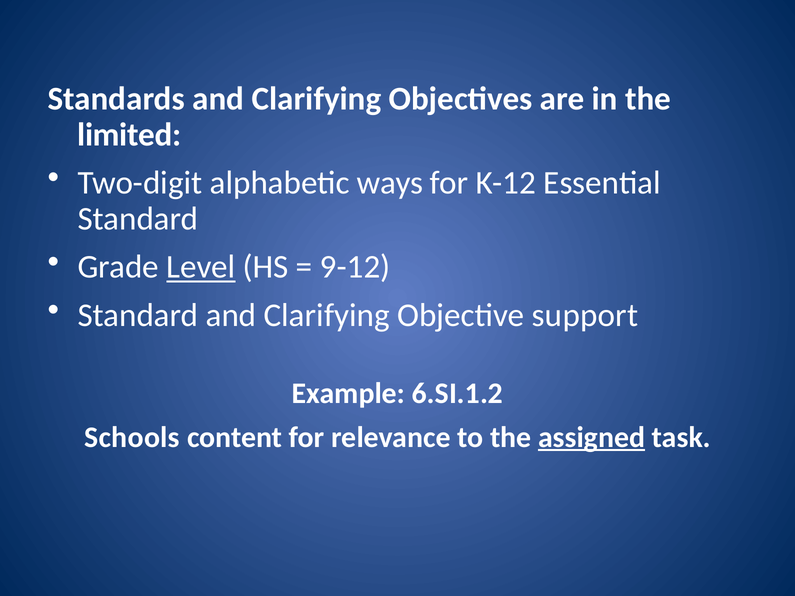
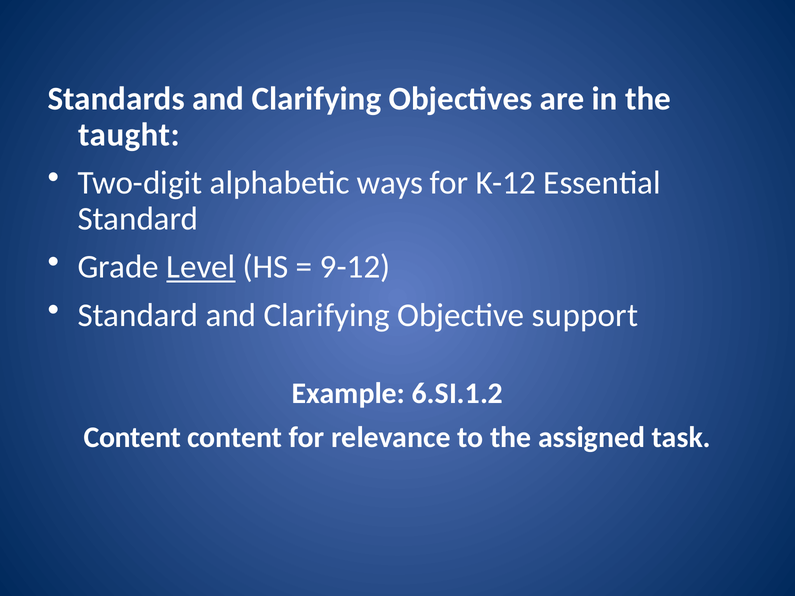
limited: limited -> taught (129, 135)
Schools: Schools -> Content (132, 437)
assigned underline: present -> none (592, 437)
